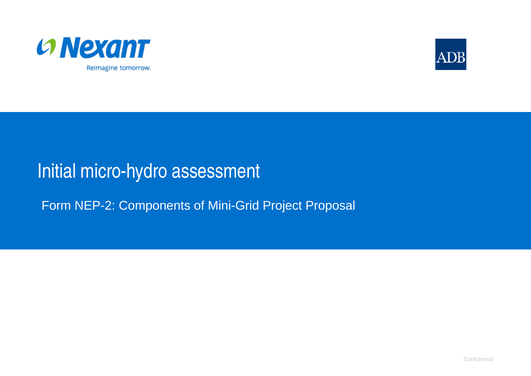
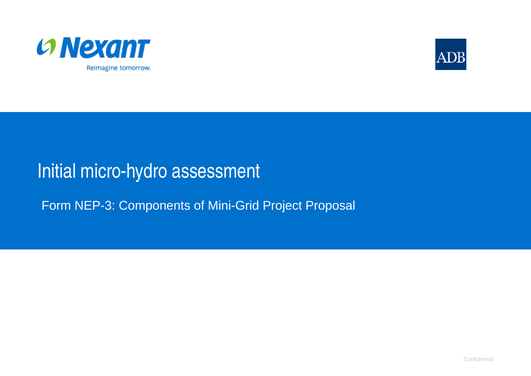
NEP-2: NEP-2 -> NEP-3 (95, 205)
